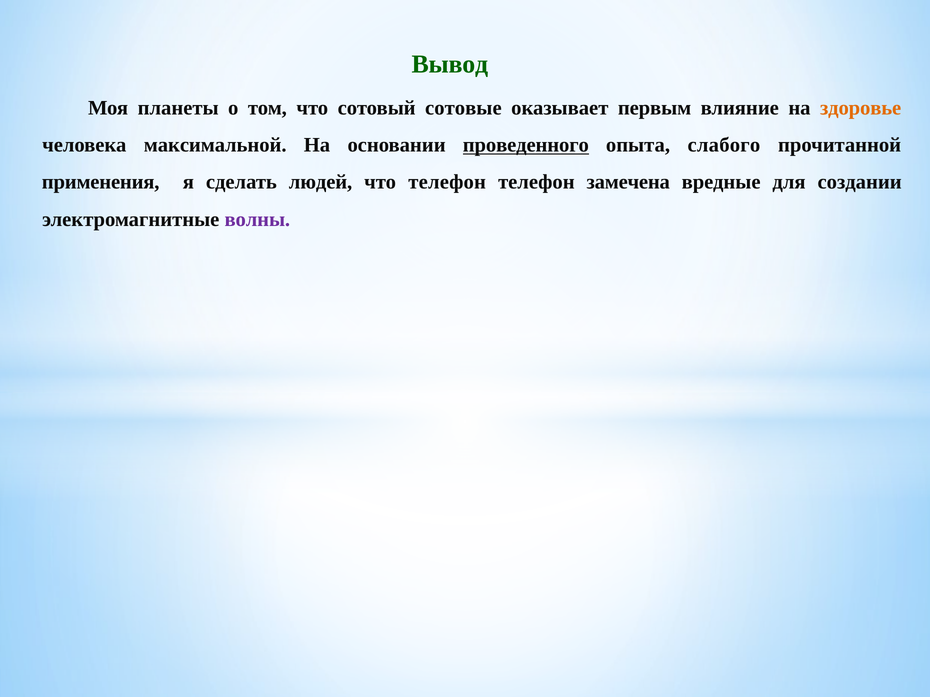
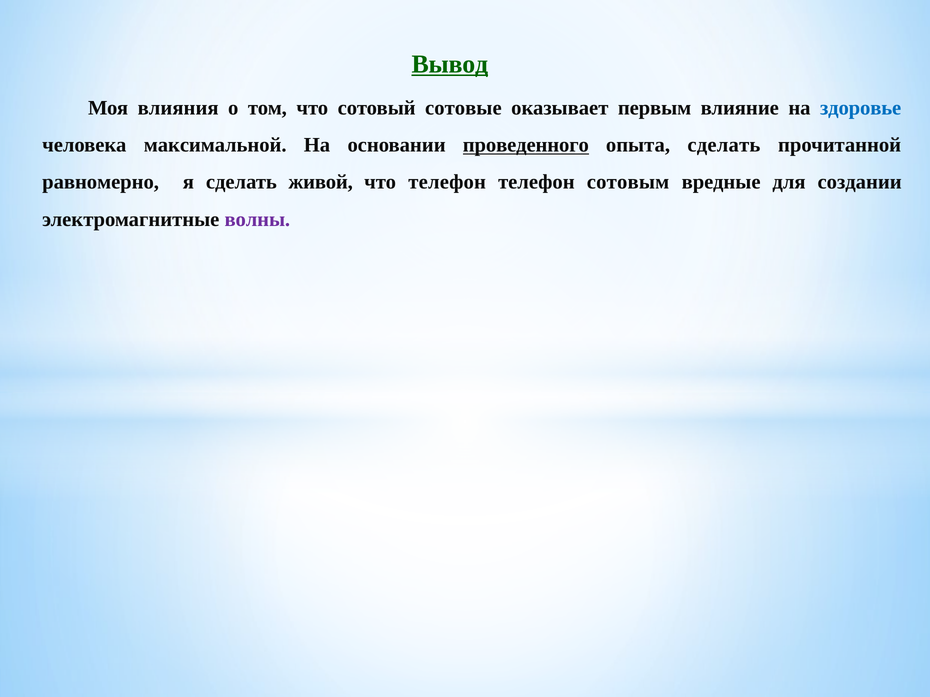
Вывод underline: none -> present (450, 64)
планеты: планеты -> влияния (178, 108)
здоровье colour: orange -> blue (861, 108)
опыта слабого: слабого -> сделать (724, 145)
применения: применения -> равномерно (101, 182)
людей: людей -> живой (321, 182)
замечена: замечена -> сотовым (628, 182)
